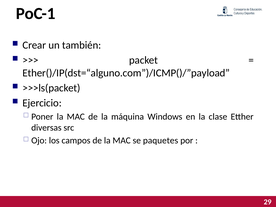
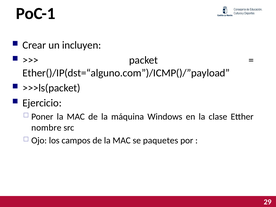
también: también -> incluyen (82, 45)
diversas: diversas -> nombre (46, 128)
